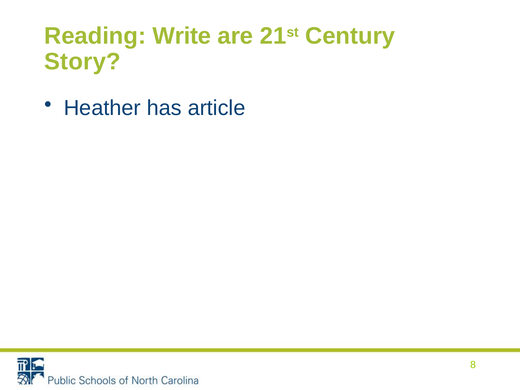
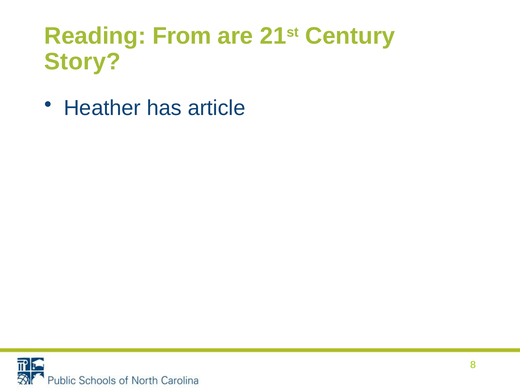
Write: Write -> From (182, 36)
